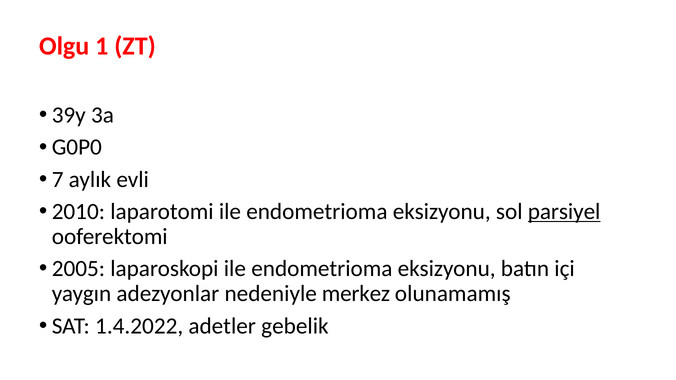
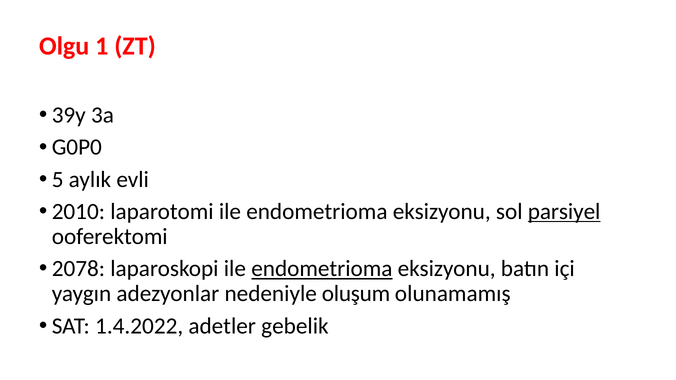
7: 7 -> 5 (58, 180)
2005: 2005 -> 2078 (78, 269)
endometrioma underline: none -> present (322, 269)
merkez: merkez -> oluşum (356, 294)
